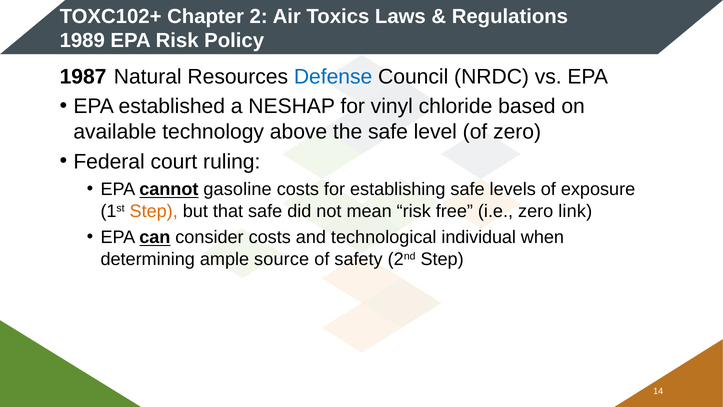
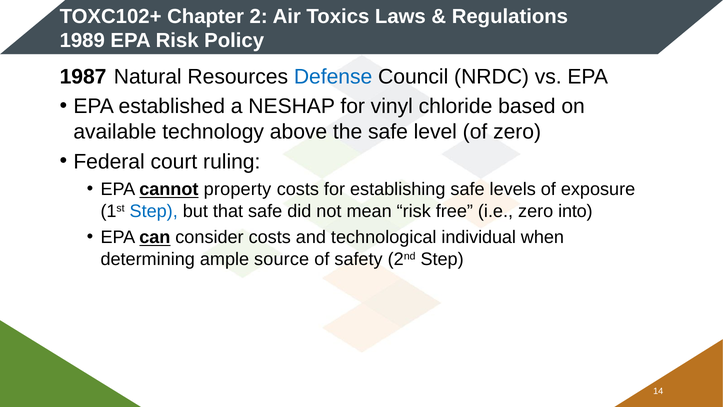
gasoline: gasoline -> property (238, 189)
Step colour: orange -> blue (154, 211)
link: link -> into (575, 211)
